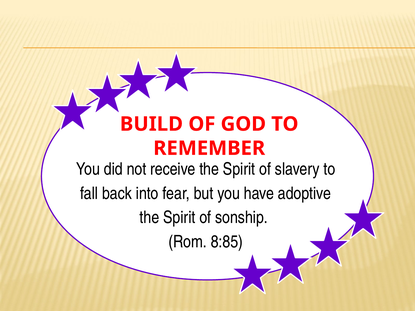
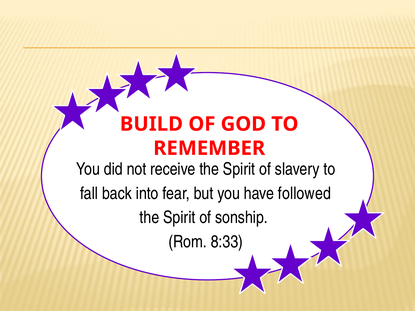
adoptive: adoptive -> followed (304, 193)
8:85: 8:85 -> 8:33 (227, 242)
